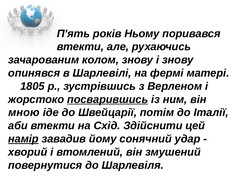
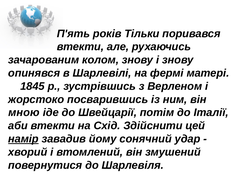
Ньому: Ньому -> Тільки (142, 34)
1805: 1805 -> 1845 (32, 86)
посварившись underline: present -> none (108, 99)
